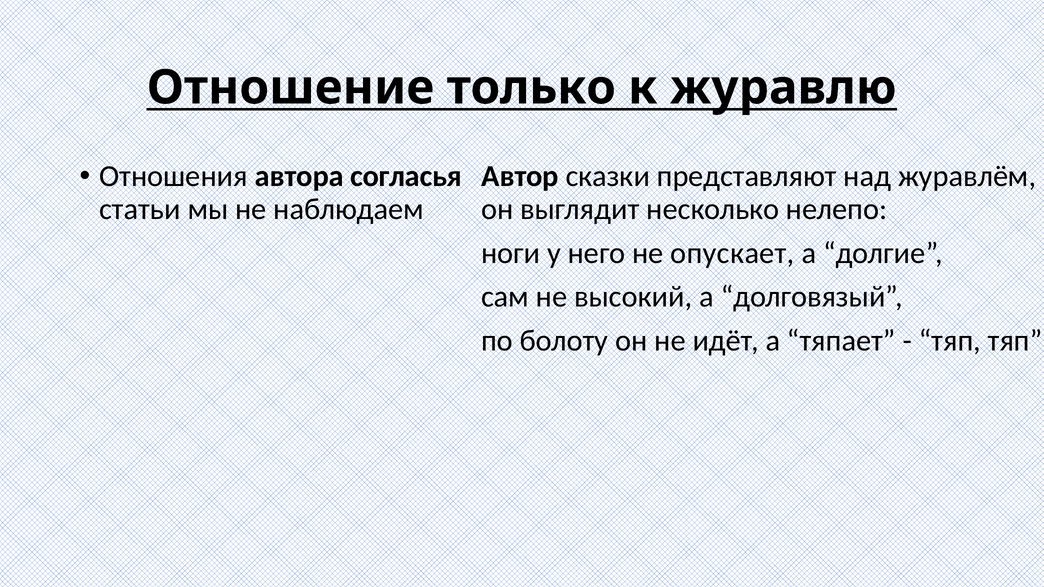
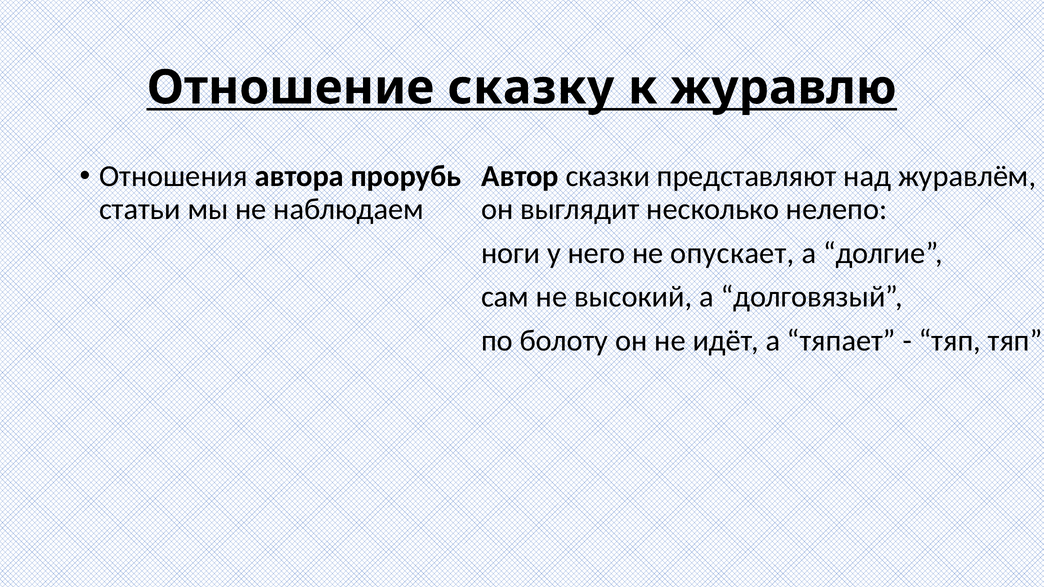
только: только -> сказку (531, 88)
согласья: согласья -> прорубь (406, 177)
